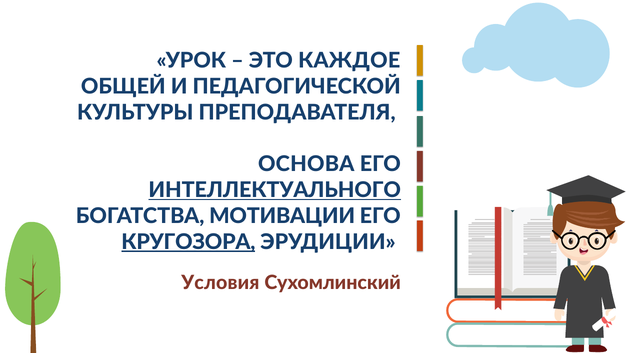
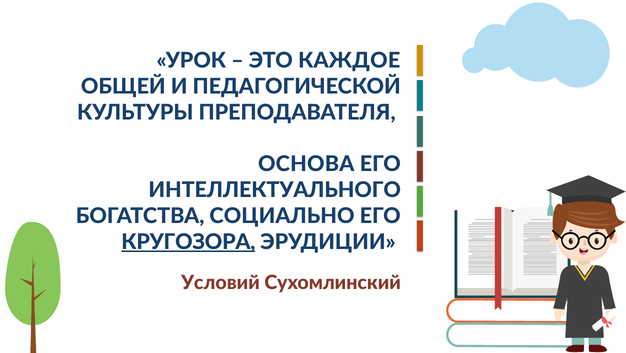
ИНТЕЛЛЕКТУАЛЬНОГО underline: present -> none (275, 190)
МОТИВАЦИИ: МОТИВАЦИИ -> СОЦИАЛЬНО (282, 216)
Условия: Условия -> Условий (220, 283)
